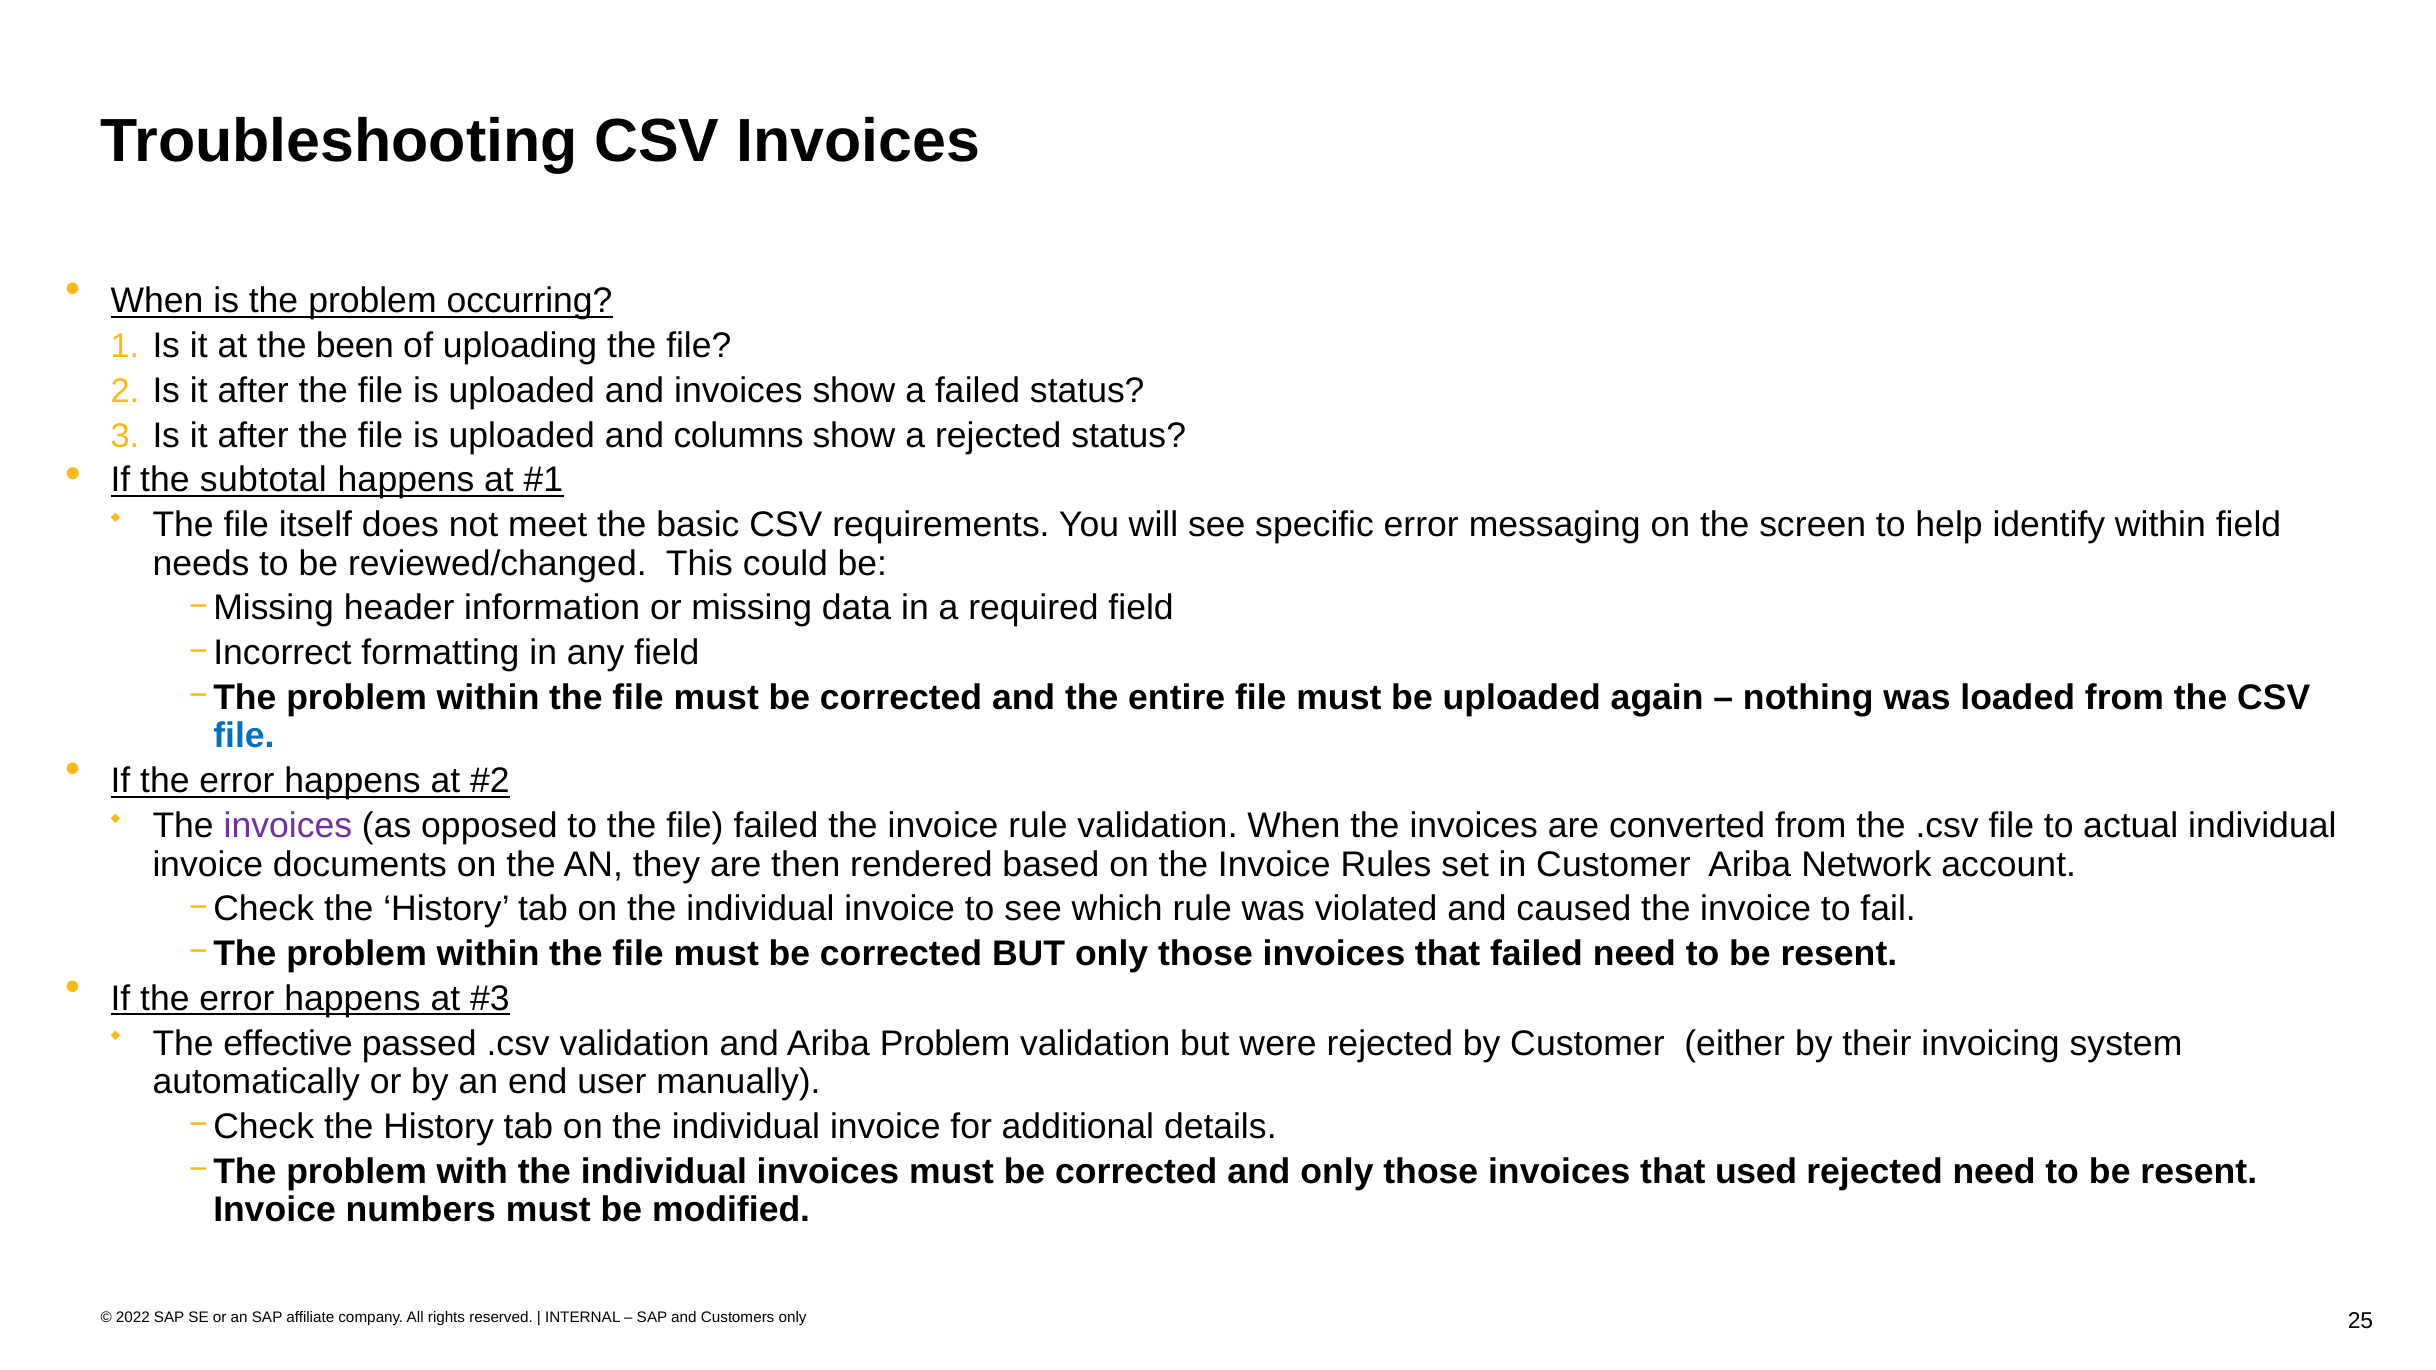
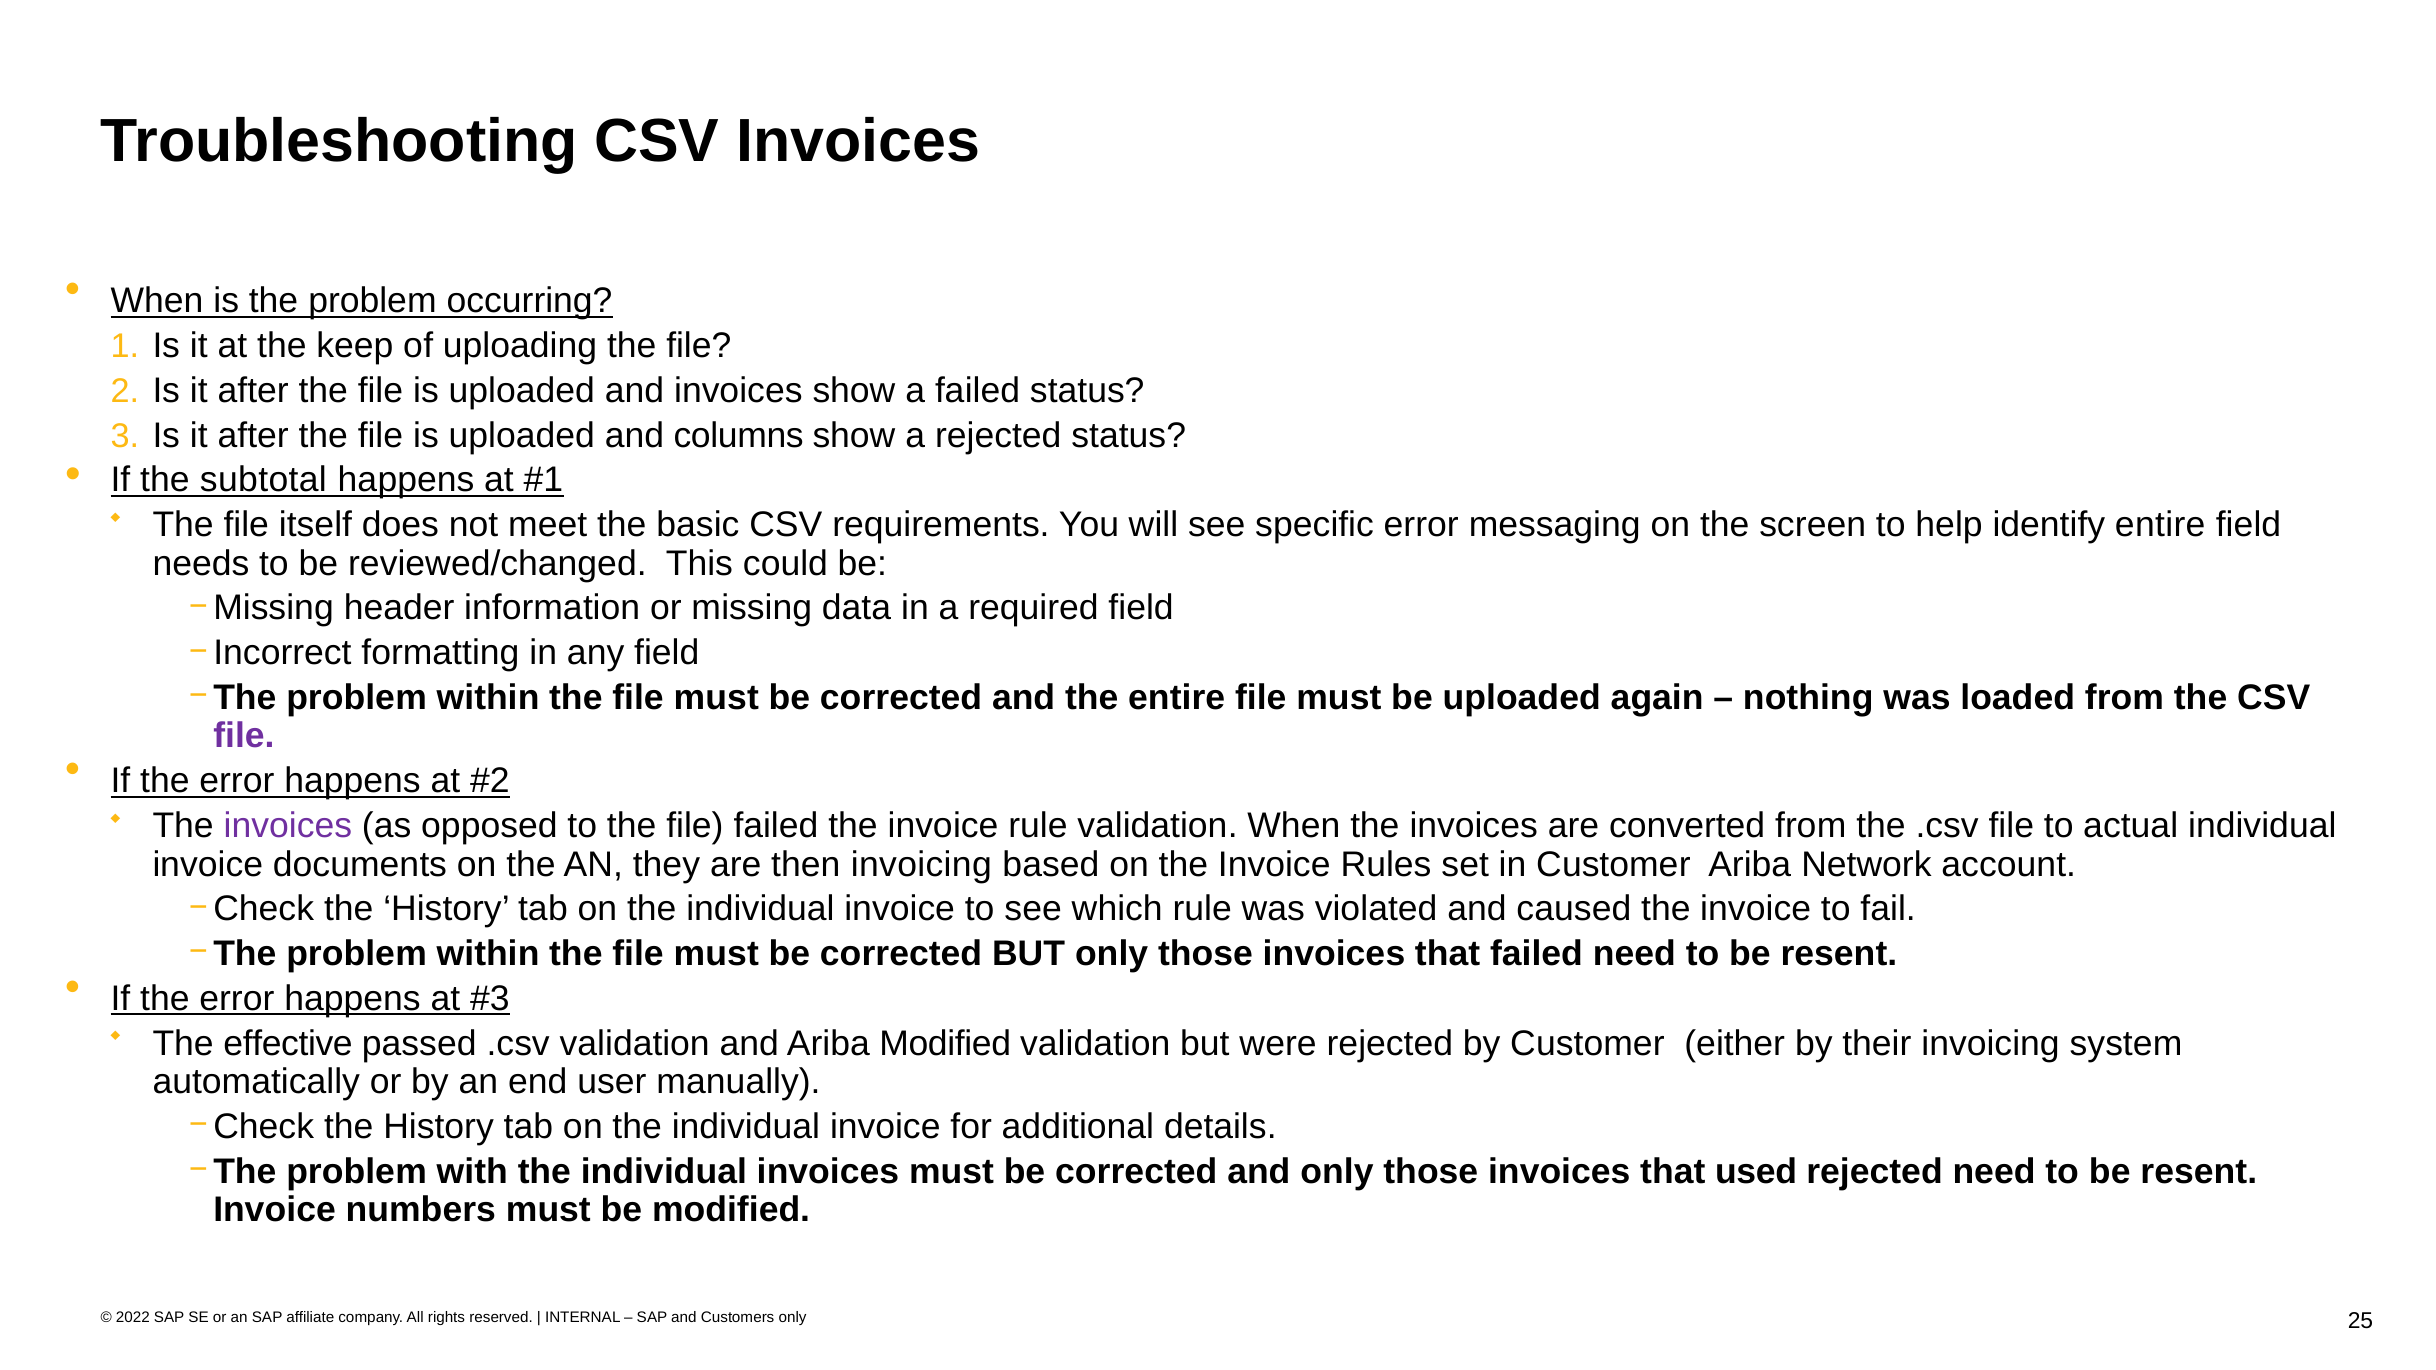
been: been -> keep (355, 346)
identify within: within -> entire (2160, 525)
file colour: blue -> purple (244, 736)
then rendered: rendered -> invoicing (921, 864)
Ariba Problem: Problem -> Modified (945, 1043)
